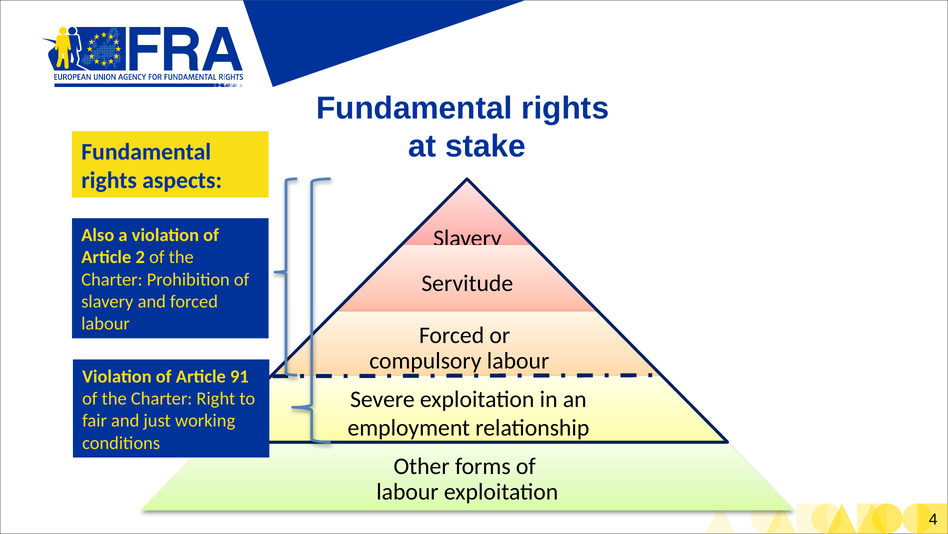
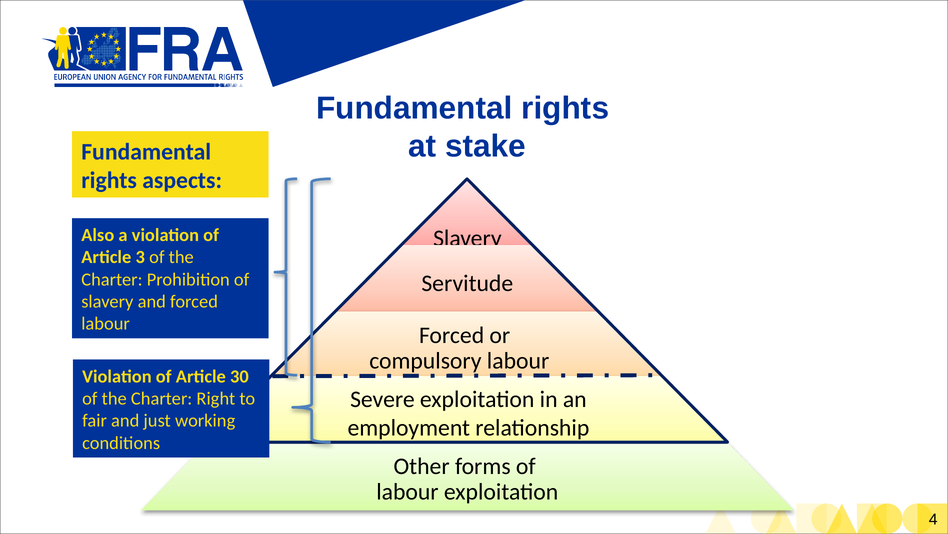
2: 2 -> 3 (140, 257)
91: 91 -> 30 (239, 376)
